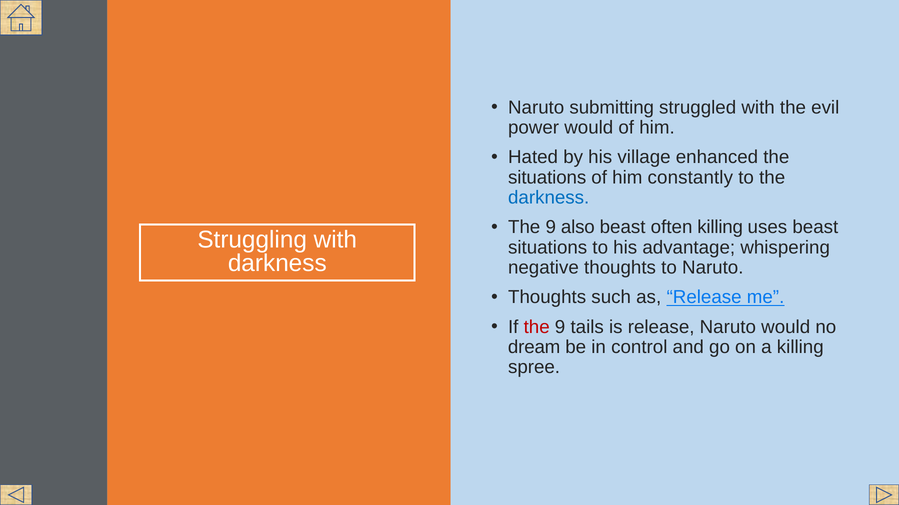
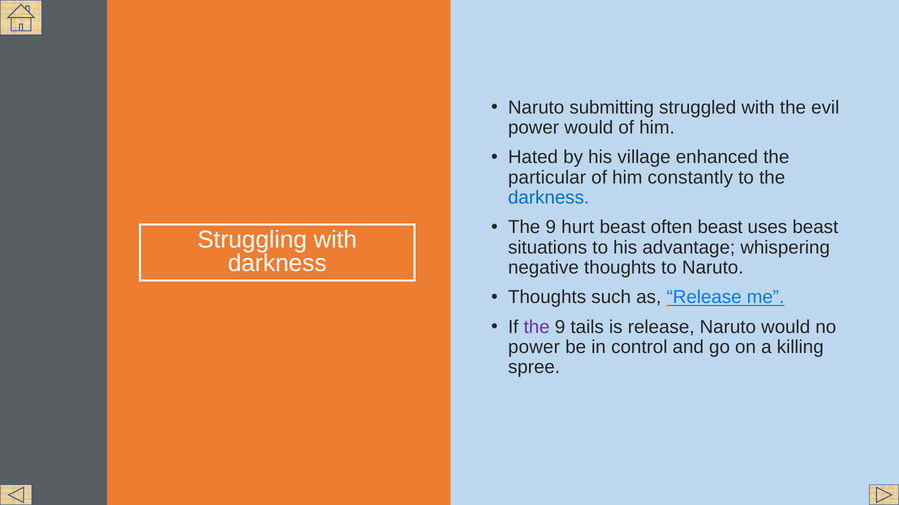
situations: situations -> particular (547, 178)
also: also -> hurt (578, 228)
often killing: killing -> beast (720, 228)
the colour: red -> purple (537, 327)
dream: dream -> power (534, 348)
